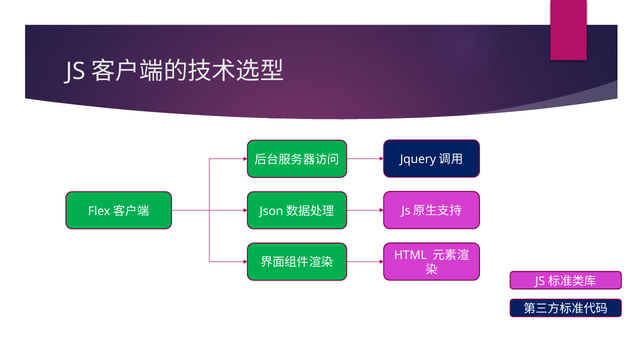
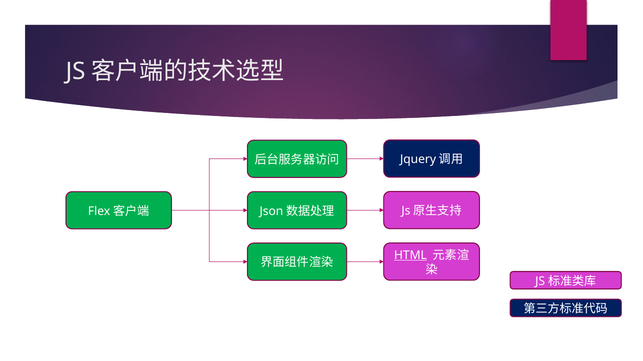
HTML underline: none -> present (410, 256)
